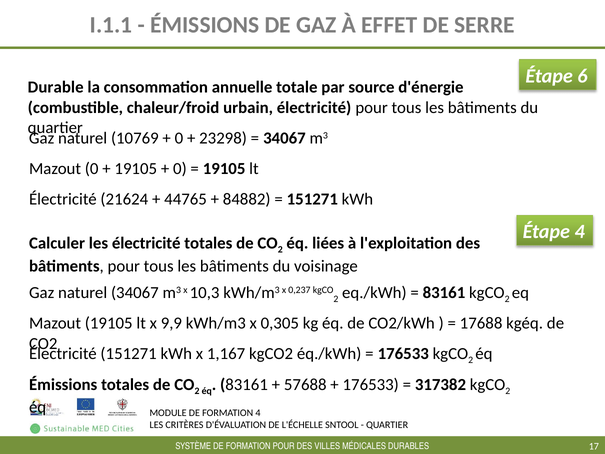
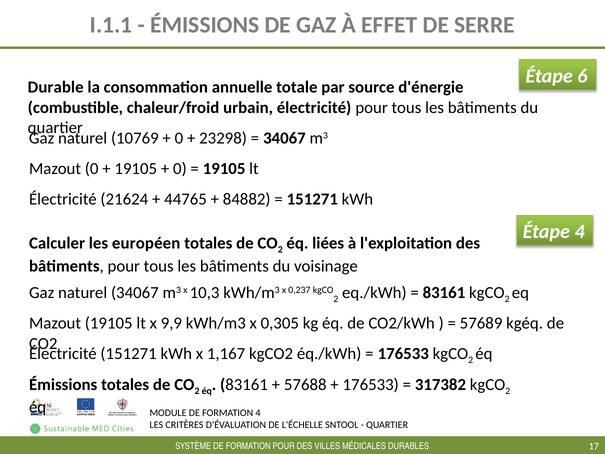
les électricité: électricité -> européen (146, 243)
17688: 17688 -> 57689 (481, 323)
